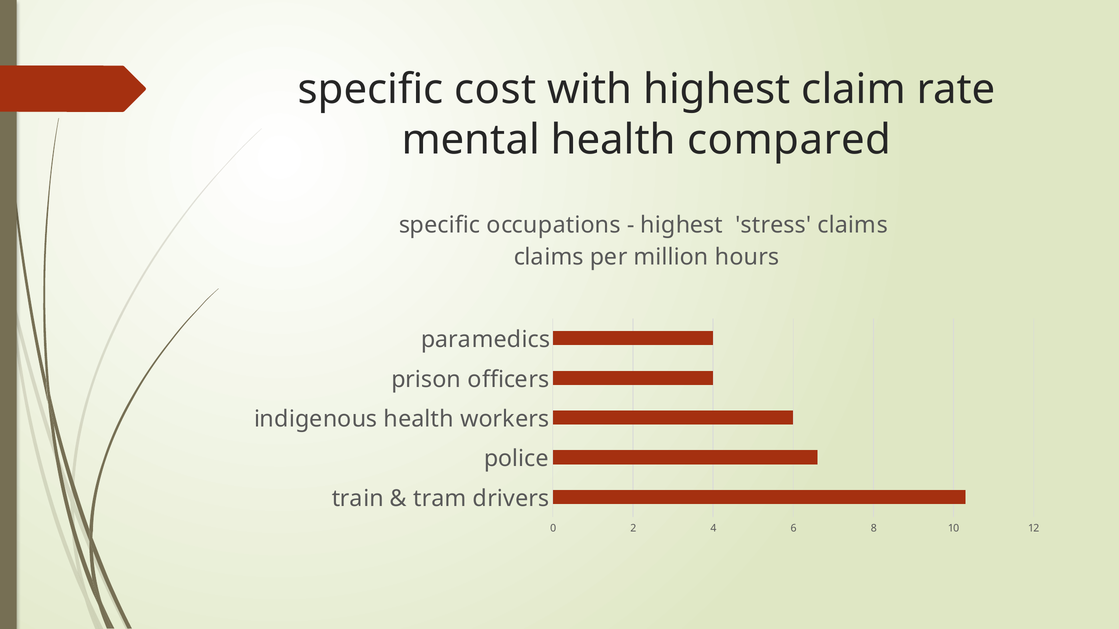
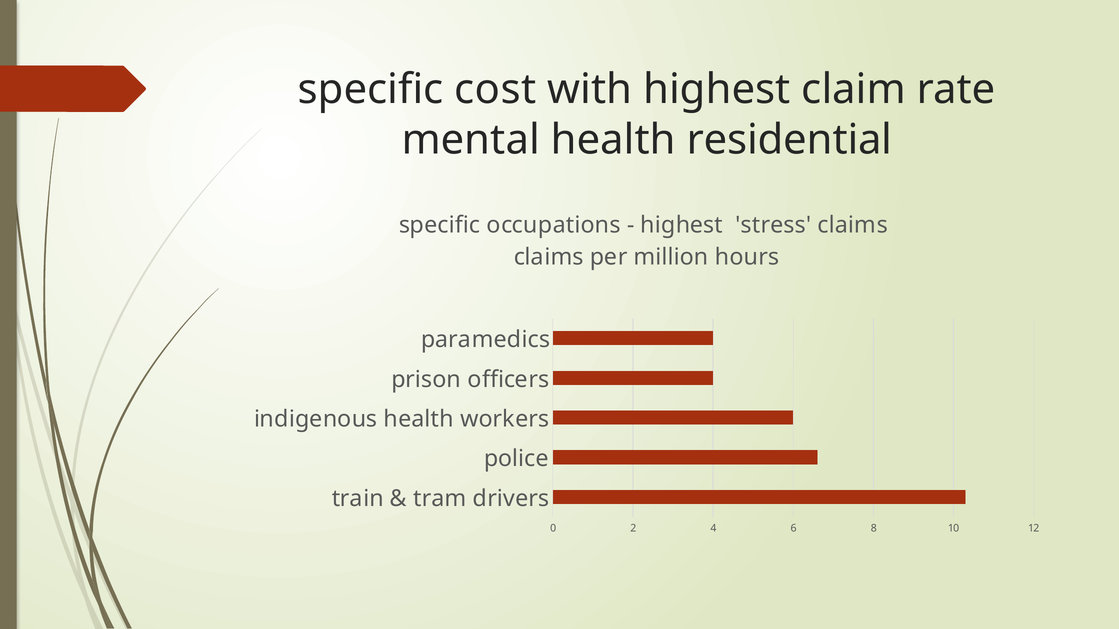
compared: compared -> residential (790, 140)
